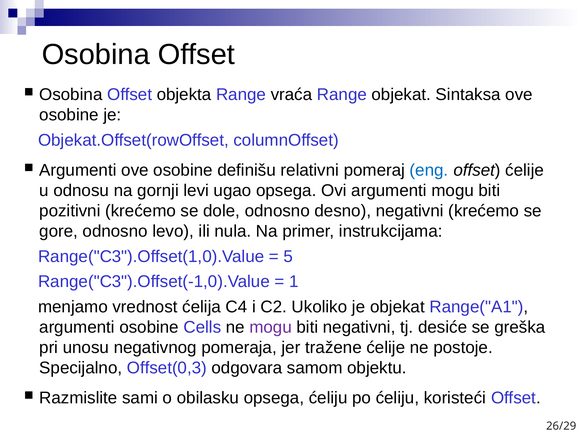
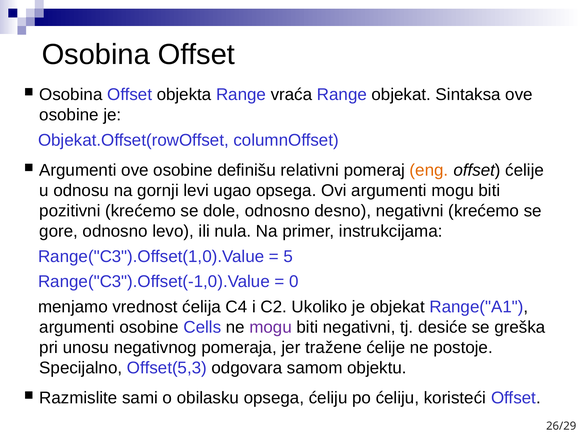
eng colour: blue -> orange (429, 170)
1: 1 -> 0 (294, 282)
Offset(0,3: Offset(0,3 -> Offset(5,3 (167, 368)
